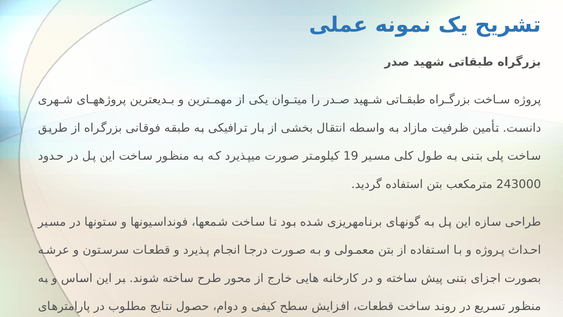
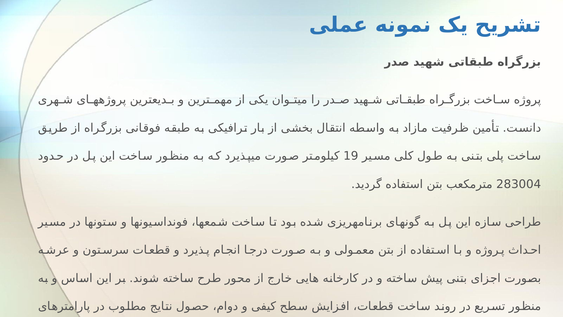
243000: 243000 -> 283004 (519, 184)
